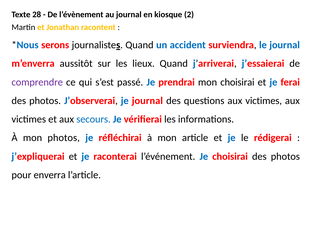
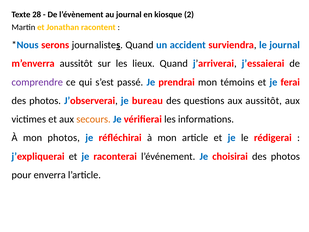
mon choisirai: choisirai -> témoins (237, 82)
je journal: journal -> bureau (147, 101)
questions aux victimes: victimes -> aussitôt (264, 101)
secours colour: blue -> orange (93, 119)
